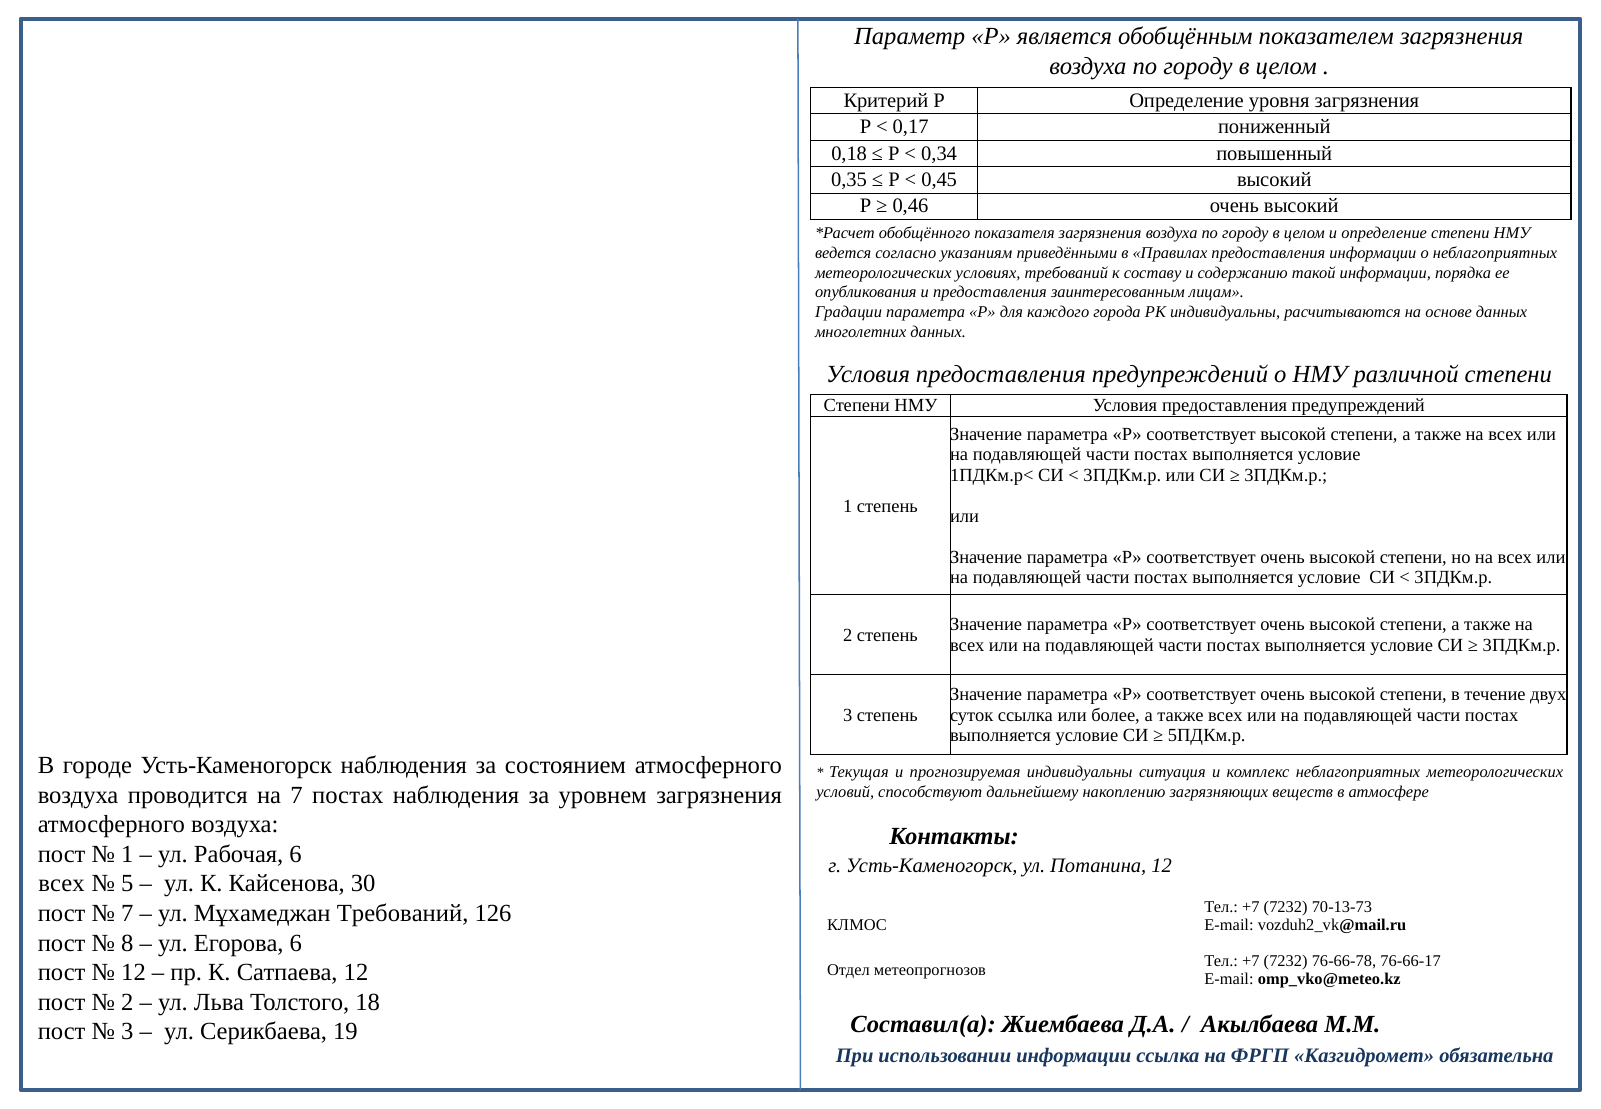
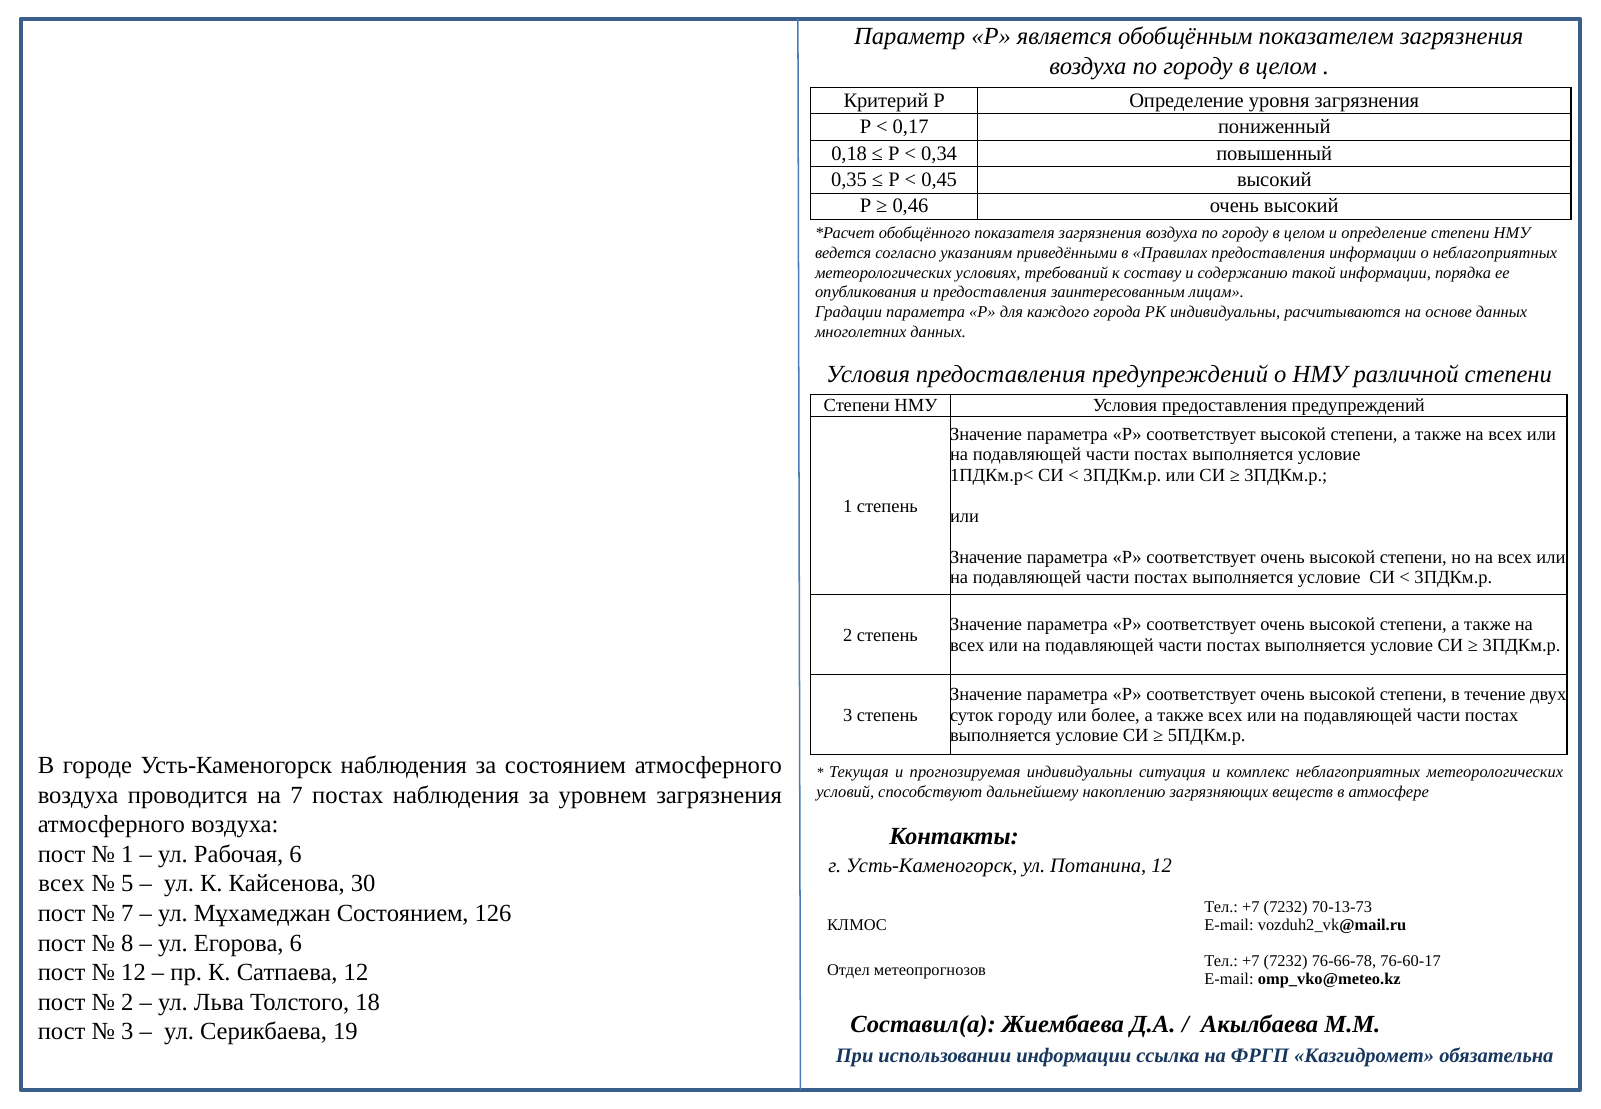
суток ссылка: ссылка -> городу (1025, 715)
Мұхамеджан Требований: Требований -> Состоянием (403, 913)
76-66-17: 76-66-17 -> 76-60-17 (1411, 960)
